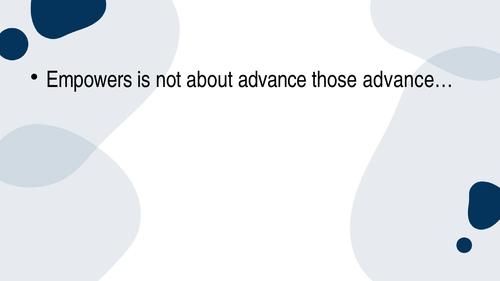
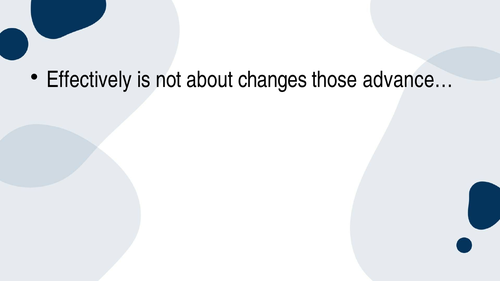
Empowers: Empowers -> Effectively (89, 80)
advance: advance -> changes (273, 80)
